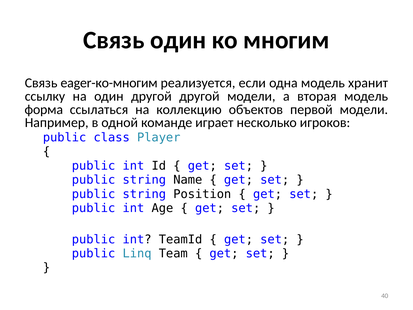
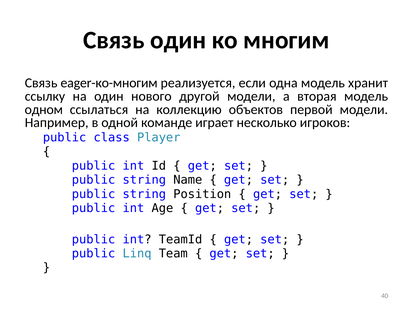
один другой: другой -> нового (151, 96)
форма: форма -> одном (44, 109)
